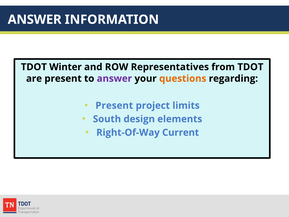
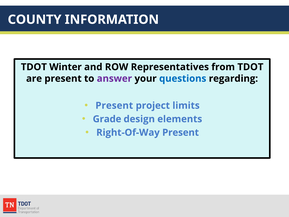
ANSWER: ANSWER -> COUNTY (35, 20)
questions colour: orange -> blue (183, 78)
South: South -> Grade (107, 119)
Right-Of-Way Current: Current -> Present (181, 132)
